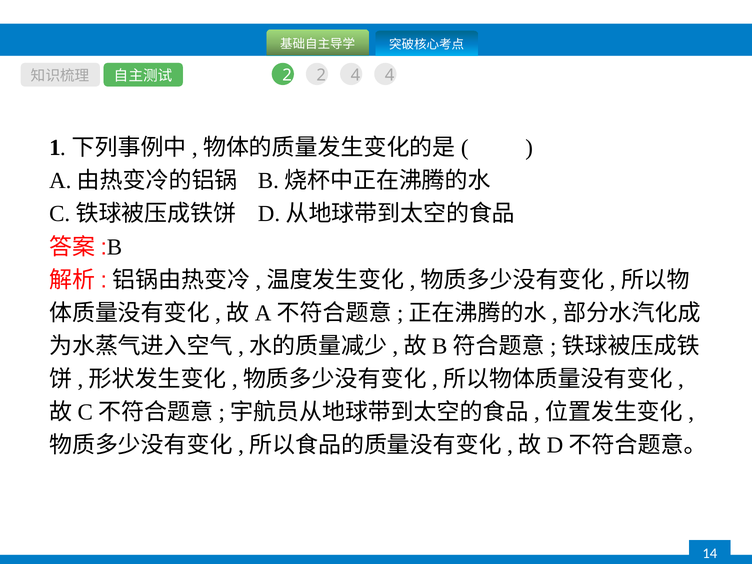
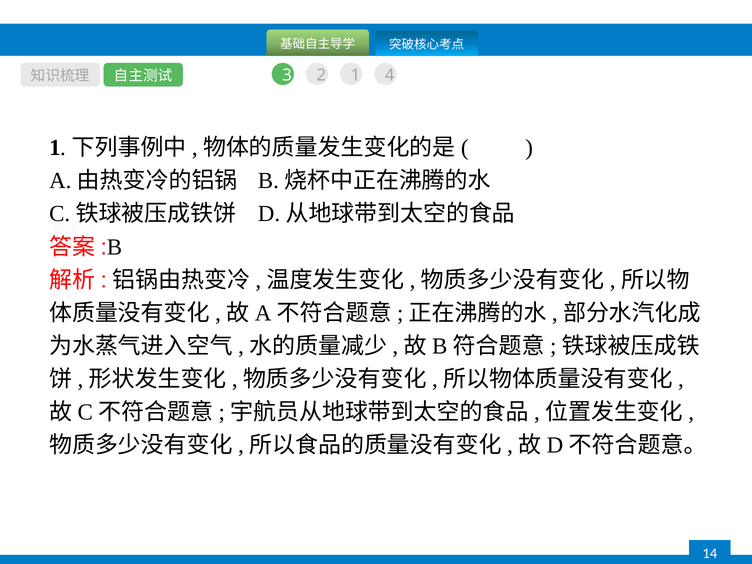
2: 2 -> 3 (287, 75)
2 4: 4 -> 1 (355, 75)
